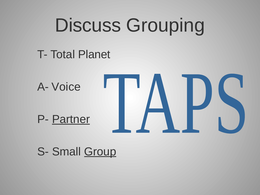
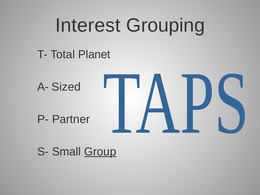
Discuss: Discuss -> Interest (88, 25)
Voice: Voice -> Sized (66, 87)
Partner underline: present -> none (71, 119)
